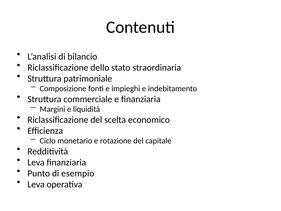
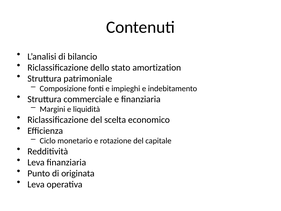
straordinaria: straordinaria -> amortization (157, 67)
esempio: esempio -> originata (78, 173)
